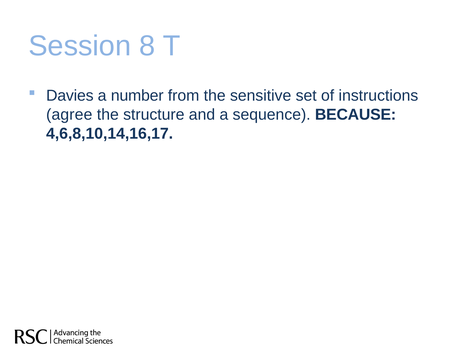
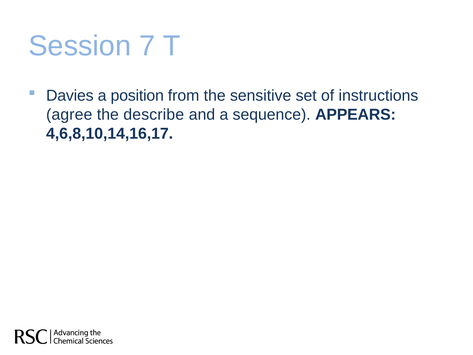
8: 8 -> 7 (147, 46)
number: number -> position (137, 96)
structure: structure -> describe (154, 115)
BECAUSE: BECAUSE -> APPEARS (356, 115)
